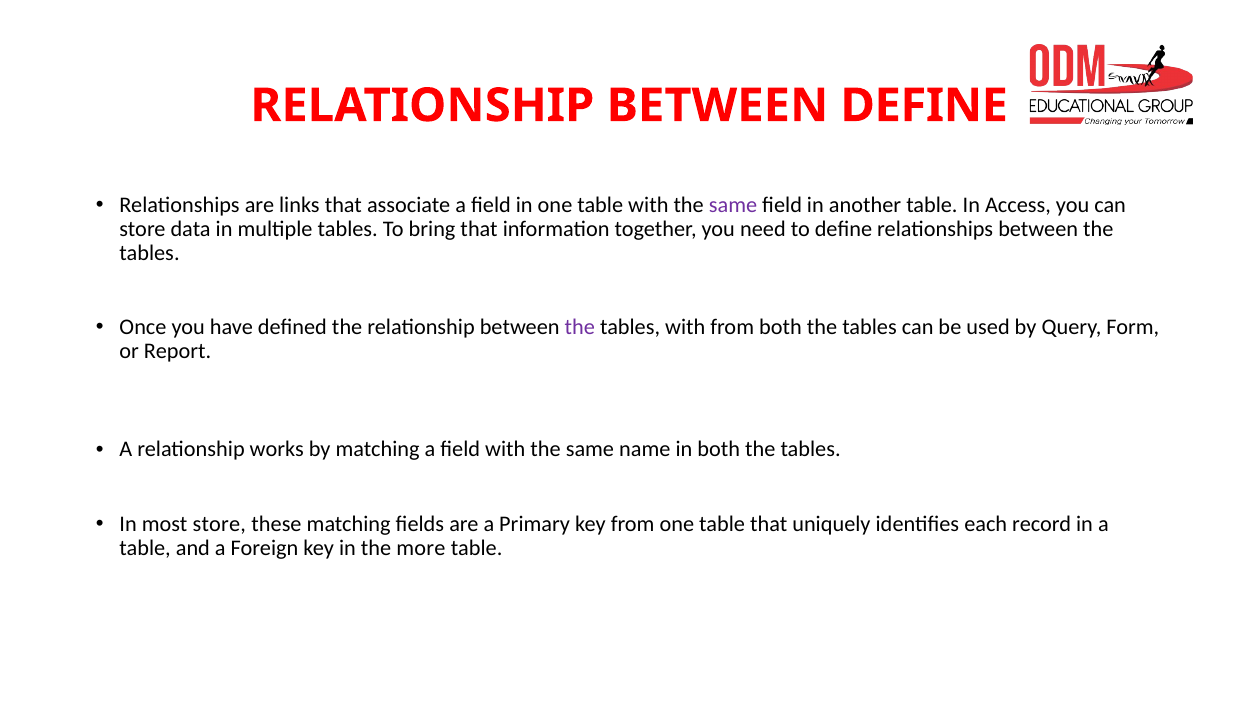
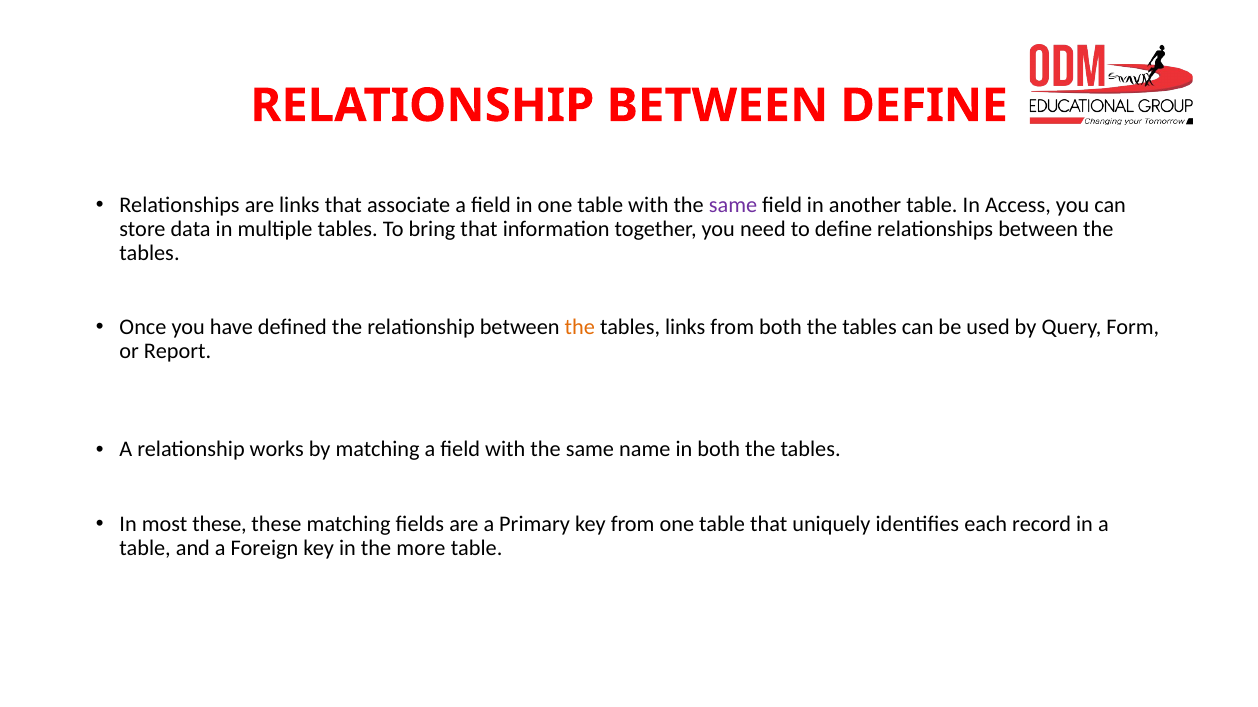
the colour: purple -> orange (580, 327)
tables with: with -> links (685, 327)
most store: store -> these (220, 524)
